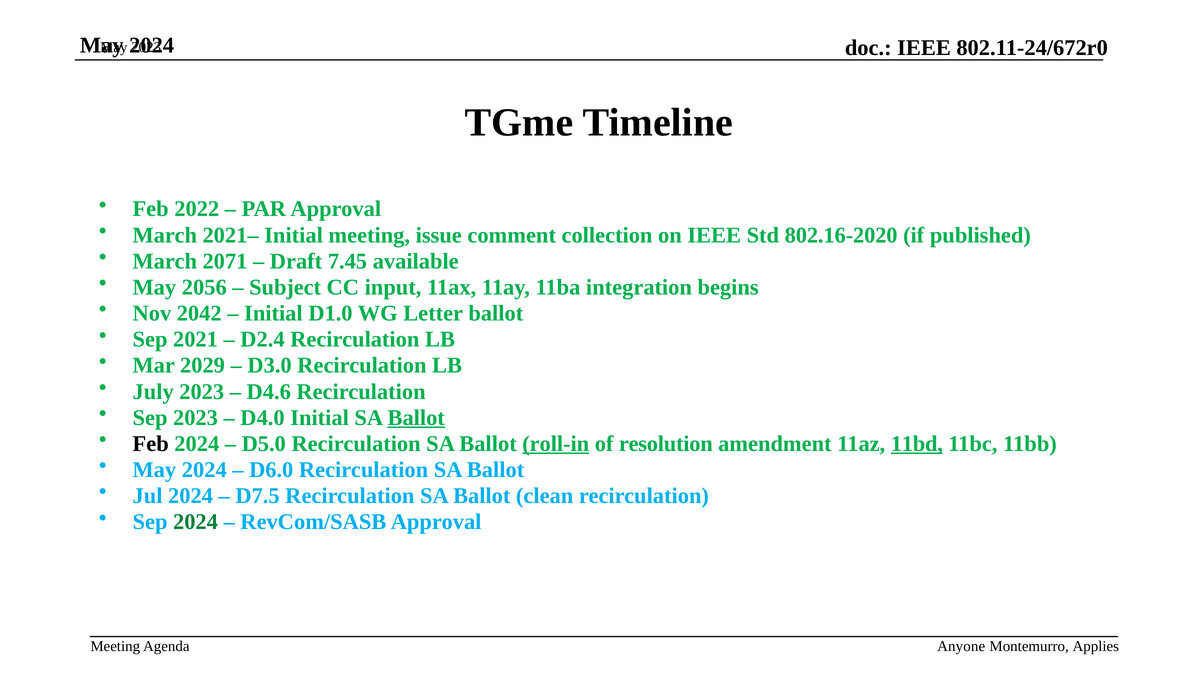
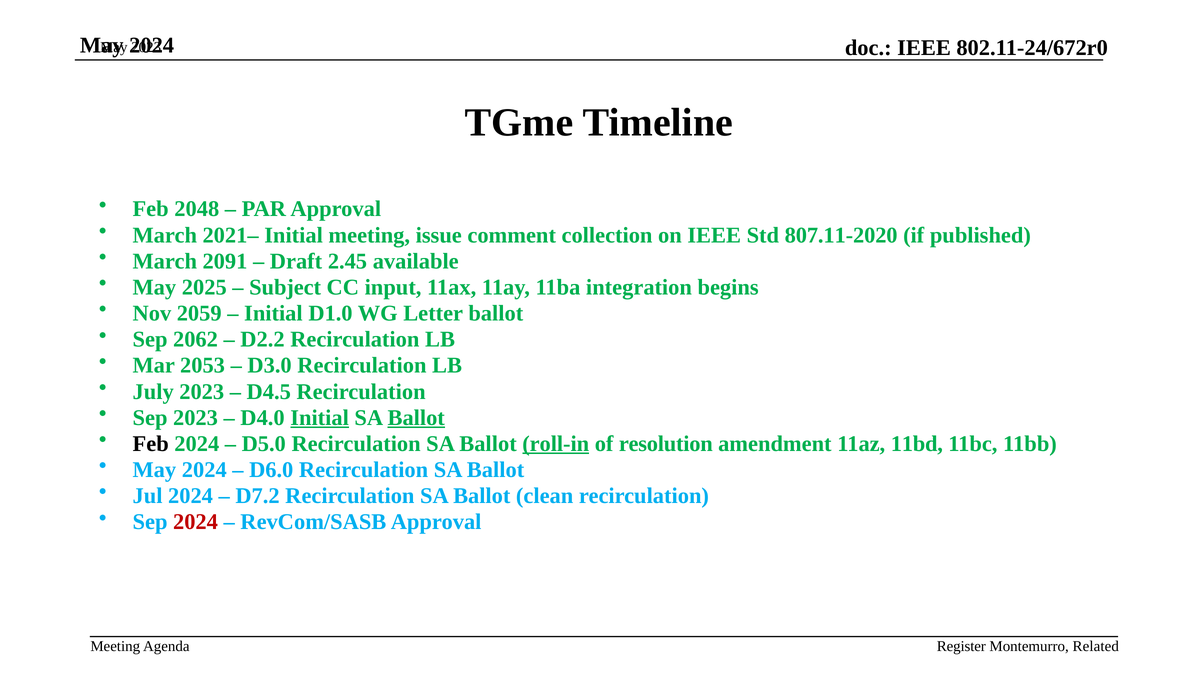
2022: 2022 -> 2048 (197, 209)
802.16-2020: 802.16-2020 -> 807.11-2020 (841, 235)
2071: 2071 -> 2091 (225, 261)
7.45: 7.45 -> 2.45 (347, 261)
2056: 2056 -> 2025 (204, 287)
2042: 2042 -> 2059 (199, 313)
2021: 2021 -> 2062 (195, 339)
D2.4: D2.4 -> D2.2 (262, 339)
2029: 2029 -> 2053 (203, 365)
D4.6: D4.6 -> D4.5 (269, 392)
Initial underline: none -> present (320, 418)
11bd underline: present -> none (917, 444)
D7.5: D7.5 -> D7.2 (258, 496)
2024 colour: green -> red (195, 522)
Anyone: Anyone -> Register (961, 646)
Applies: Applies -> Related (1096, 646)
